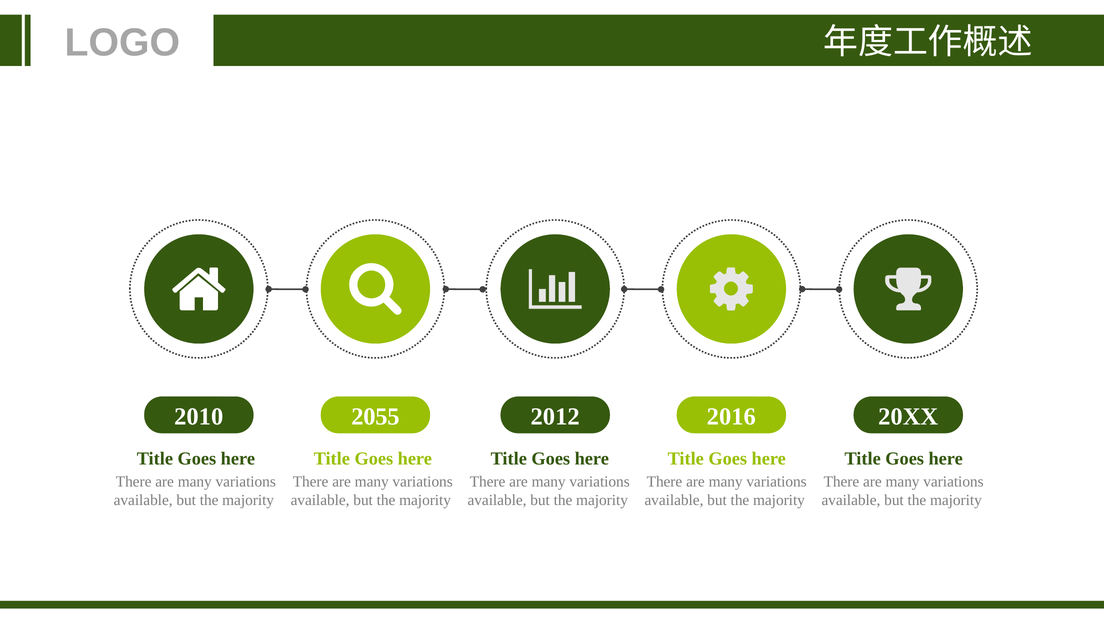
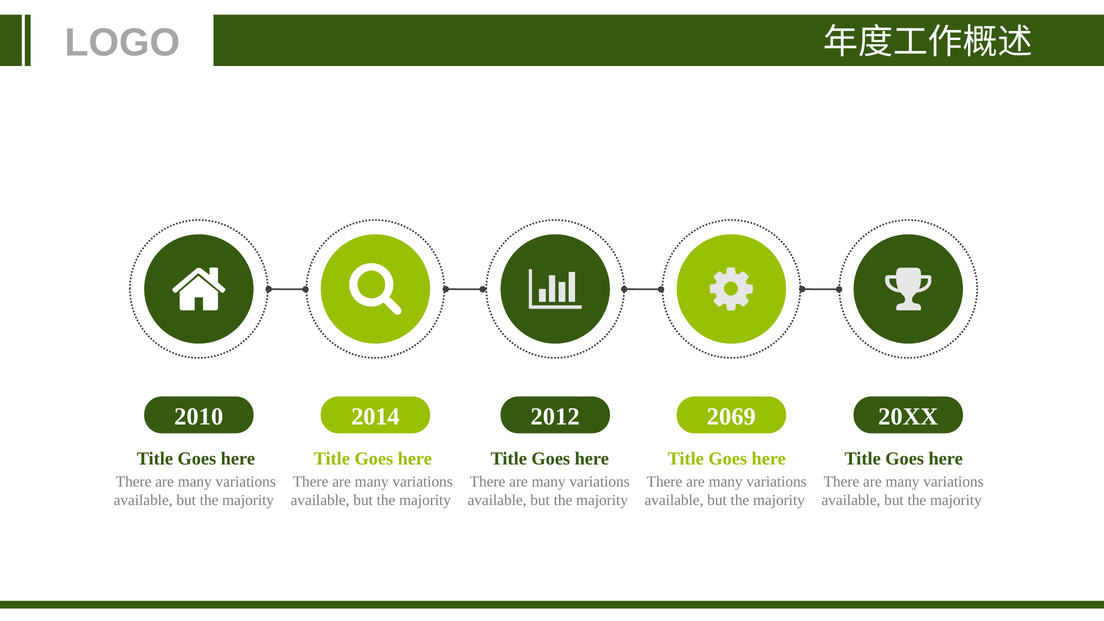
2055: 2055 -> 2014 (375, 417)
2016: 2016 -> 2069 (731, 417)
